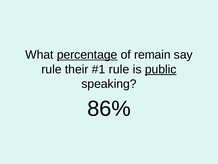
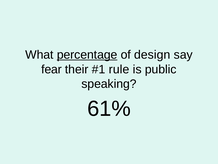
remain: remain -> design (152, 55)
rule: rule -> fear (52, 69)
public underline: present -> none (161, 69)
86%: 86% -> 61% (109, 108)
